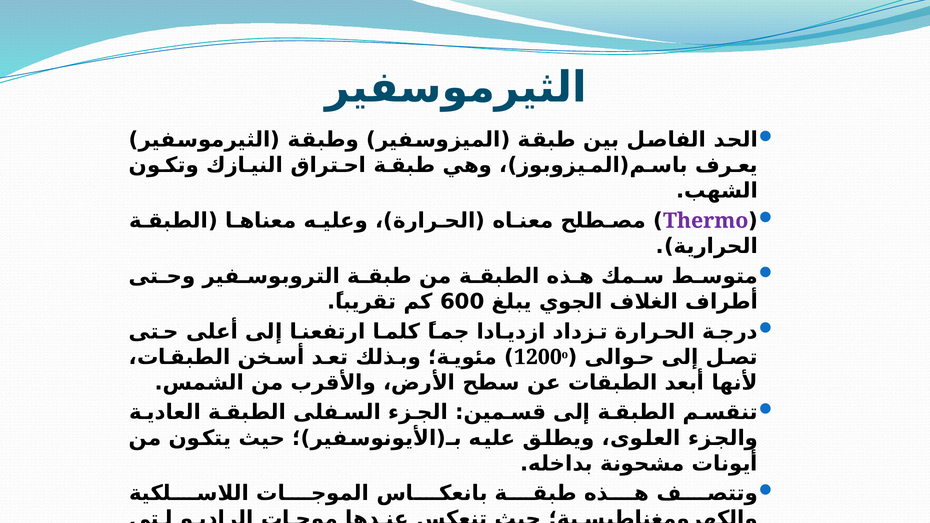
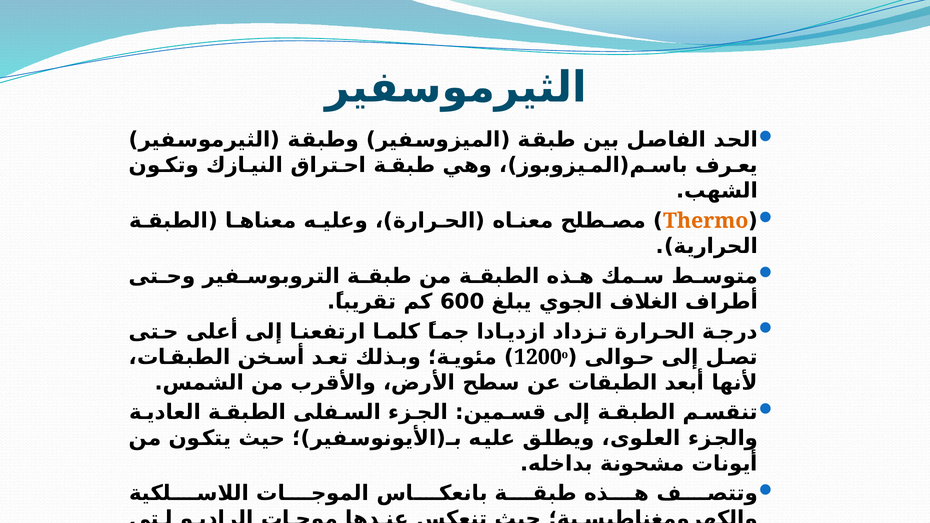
Thermo colour: purple -> orange (706, 221)
